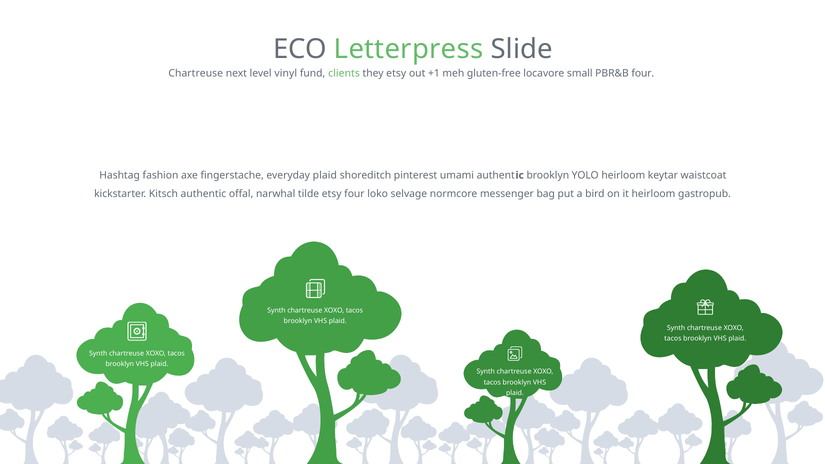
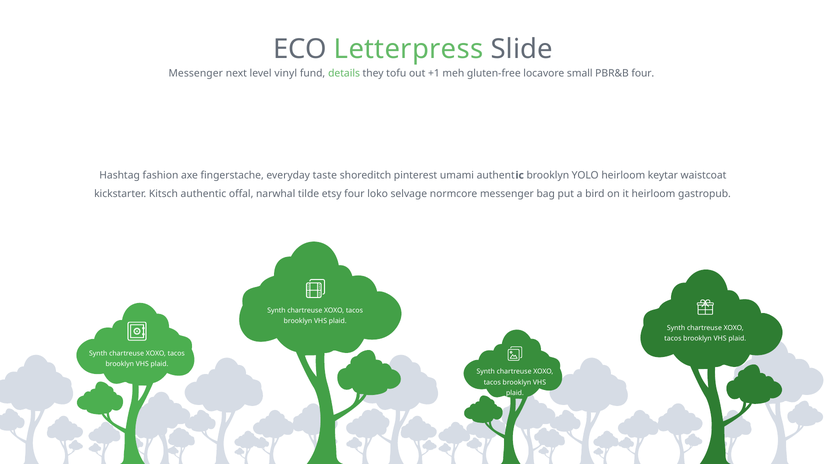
Chartreuse: Chartreuse -> Messenger (196, 73)
clients: clients -> details (344, 73)
they etsy: etsy -> tofu (396, 73)
everyday plaid: plaid -> taste (325, 175)
